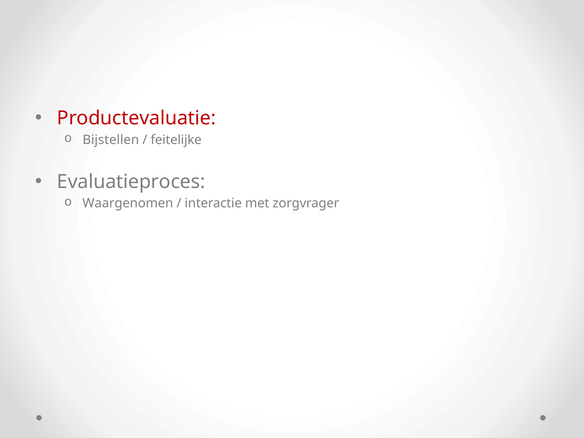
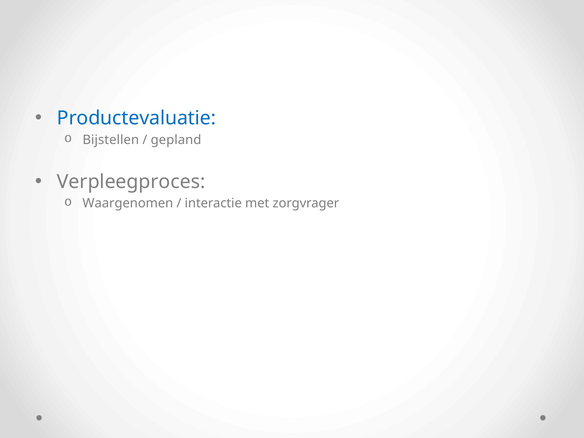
Productevaluatie colour: red -> blue (137, 118)
feitelijke: feitelijke -> gepland (176, 140)
Evaluatieproces: Evaluatieproces -> Verpleegproces (131, 182)
